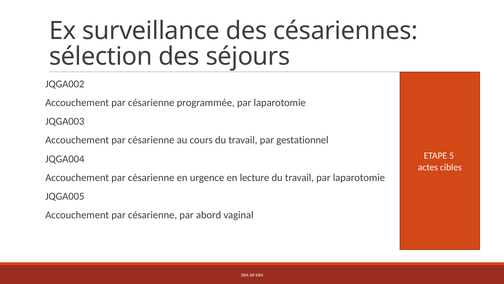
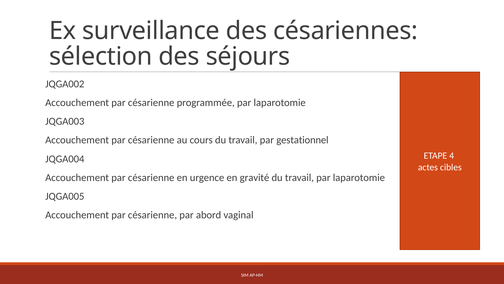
5: 5 -> 4 (452, 156)
lecture: lecture -> gravité (254, 177)
